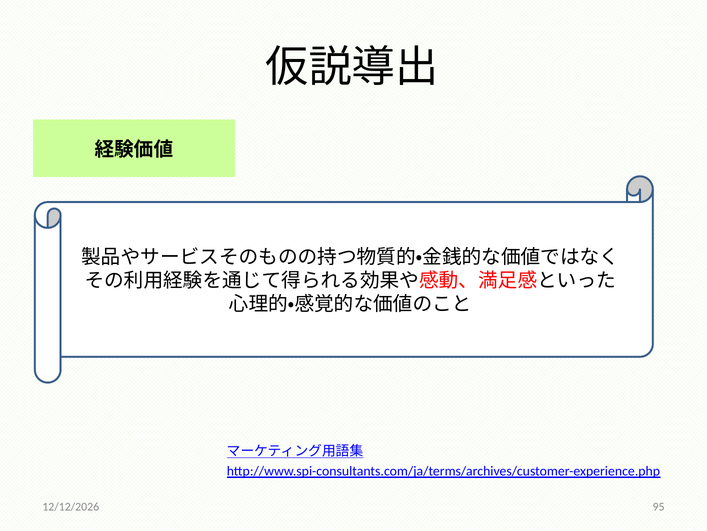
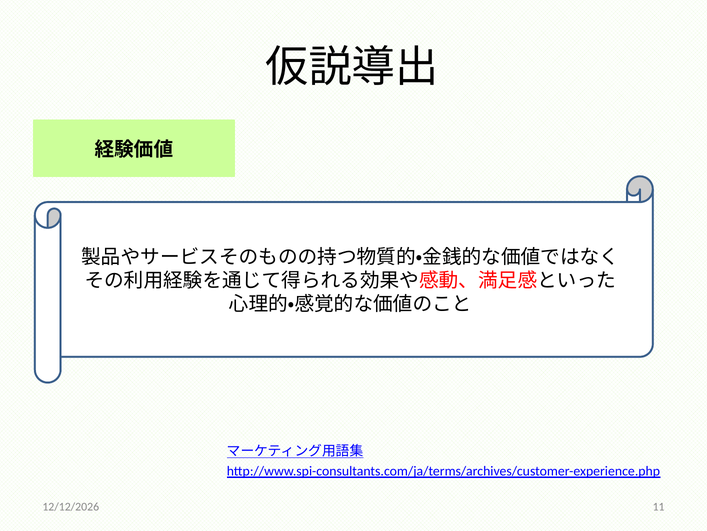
95: 95 -> 11 (659, 506)
